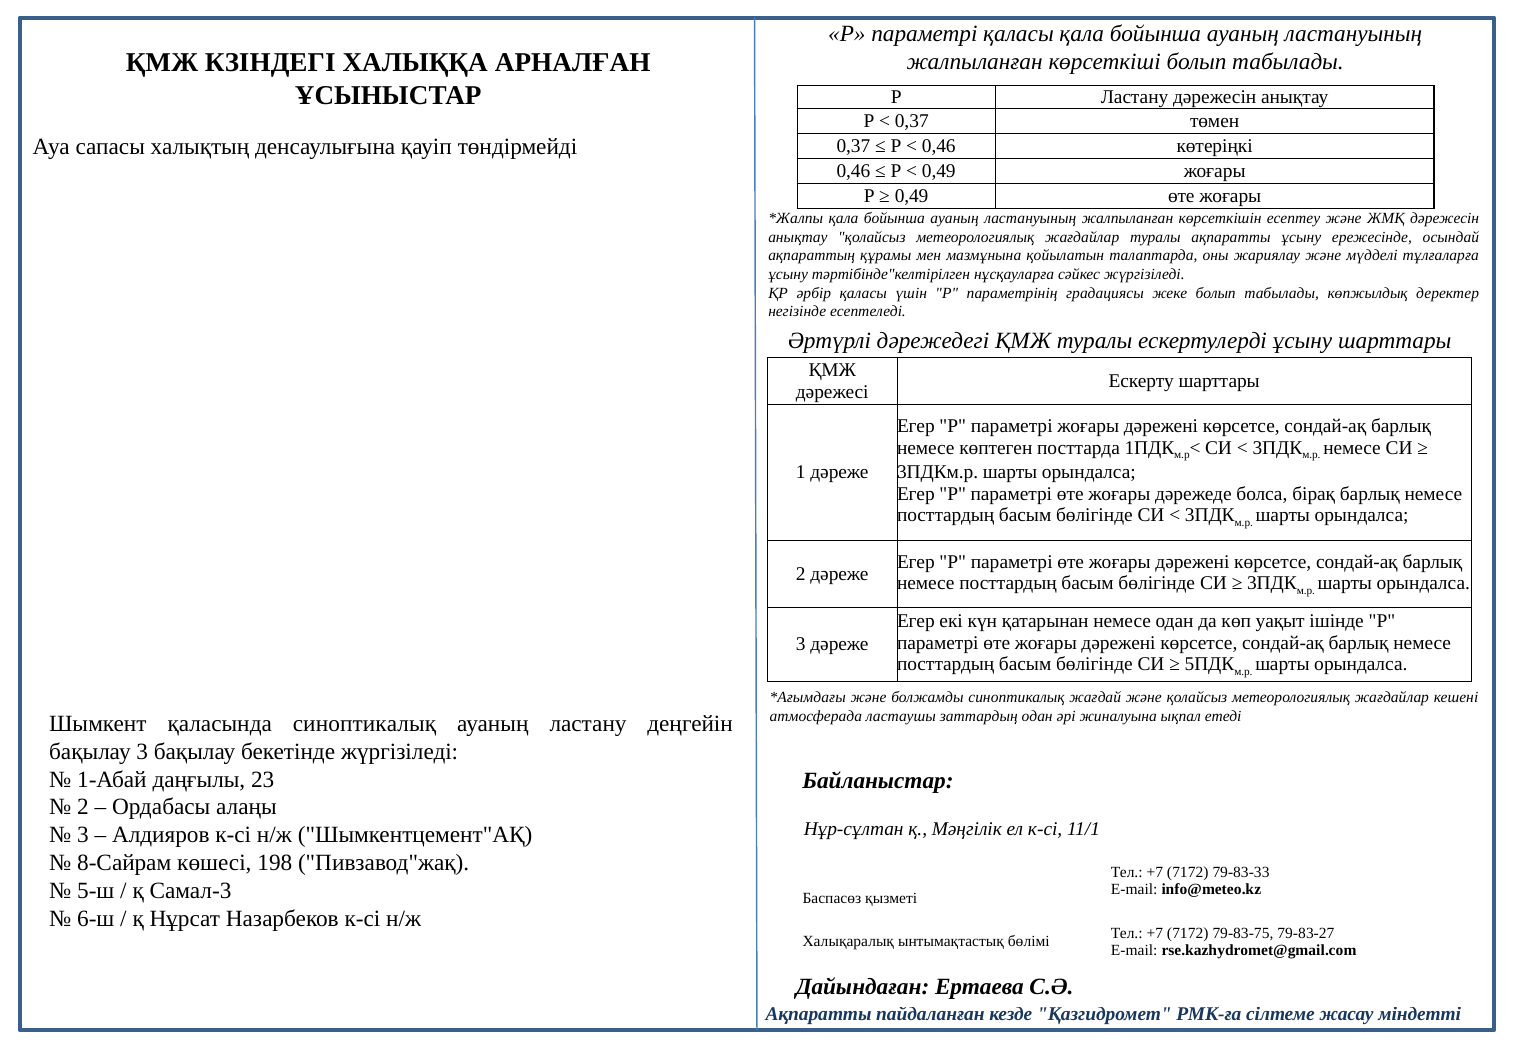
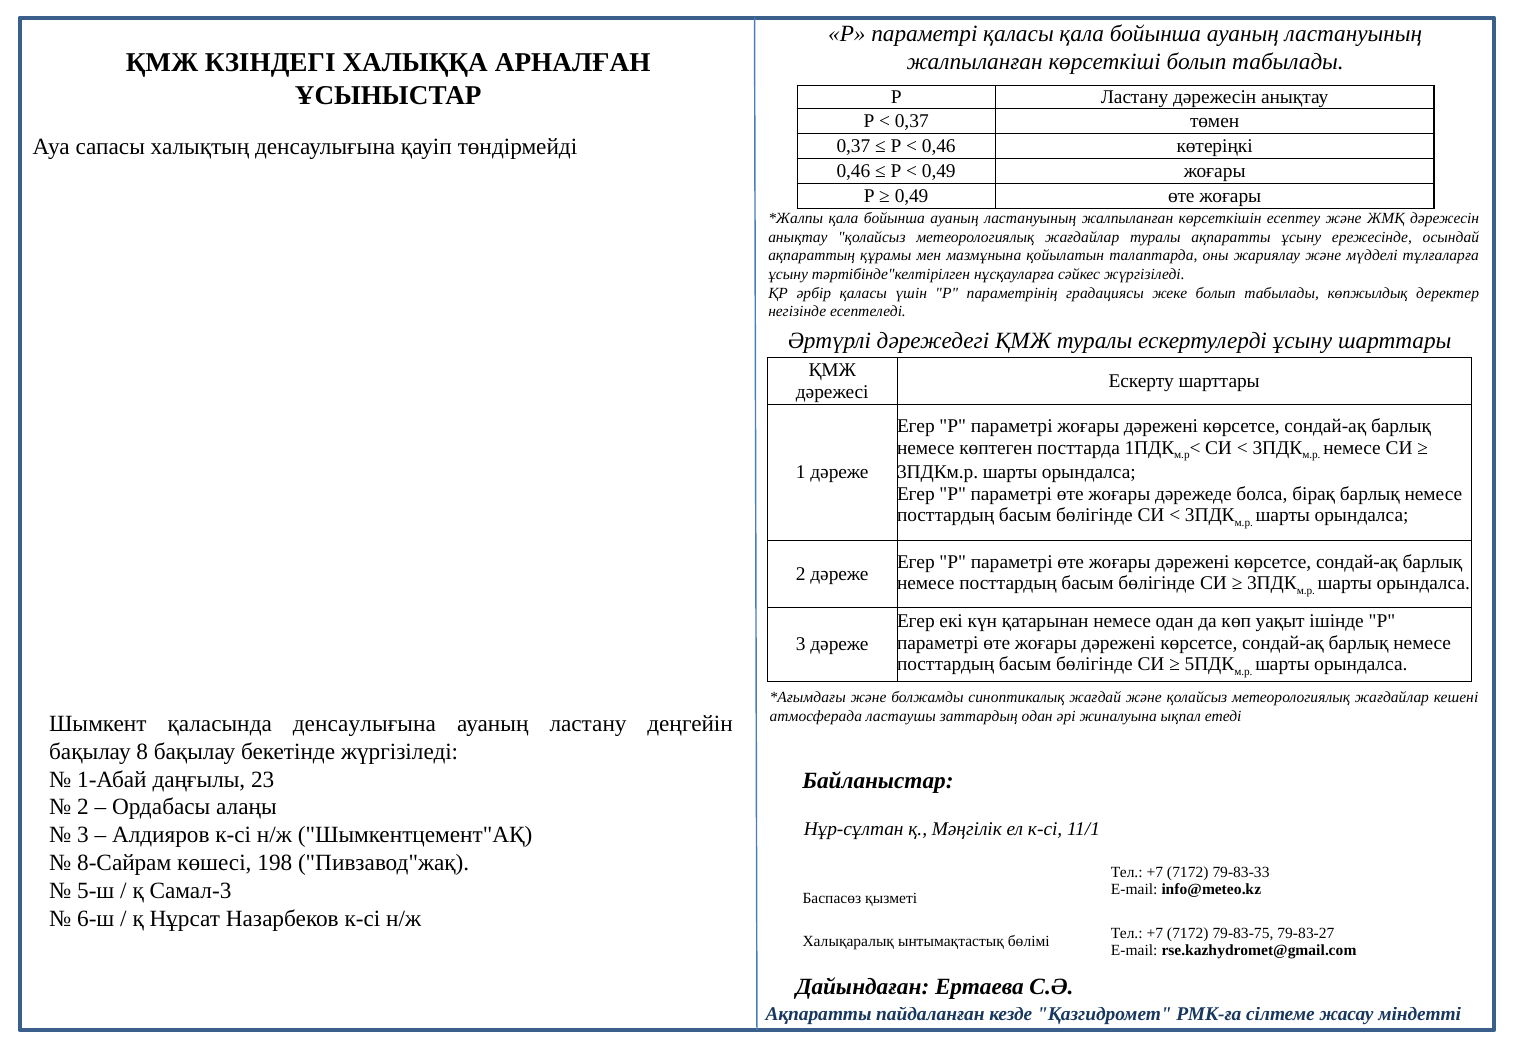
қаласында синоптикалық: синоптикалық -> денсаулығына (364, 724)
бақылау 3: 3 -> 8 (142, 751)
